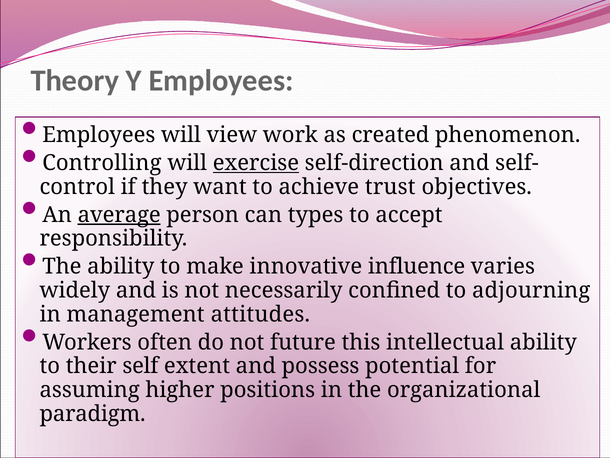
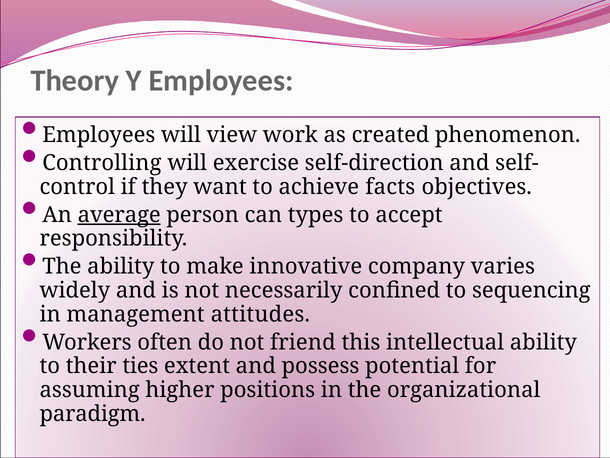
exercise underline: present -> none (256, 163)
trust: trust -> facts (390, 187)
influence: influence -> company (416, 266)
adjourning: adjourning -> sequencing (531, 290)
future: future -> friend (303, 342)
self: self -> ties (140, 366)
